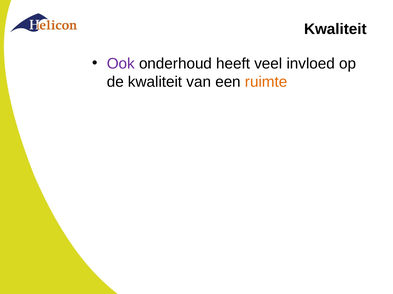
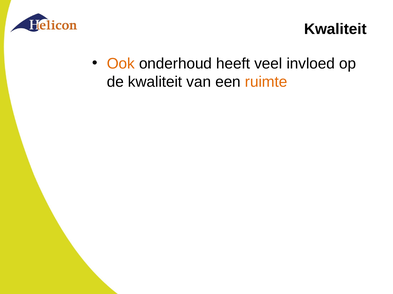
Ook colour: purple -> orange (121, 64)
